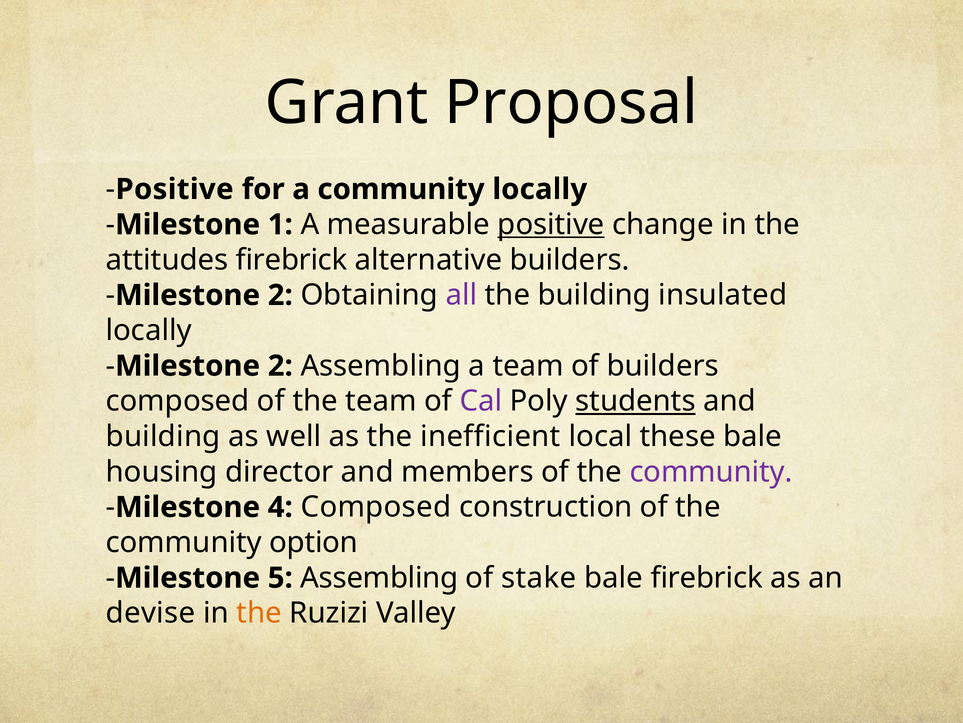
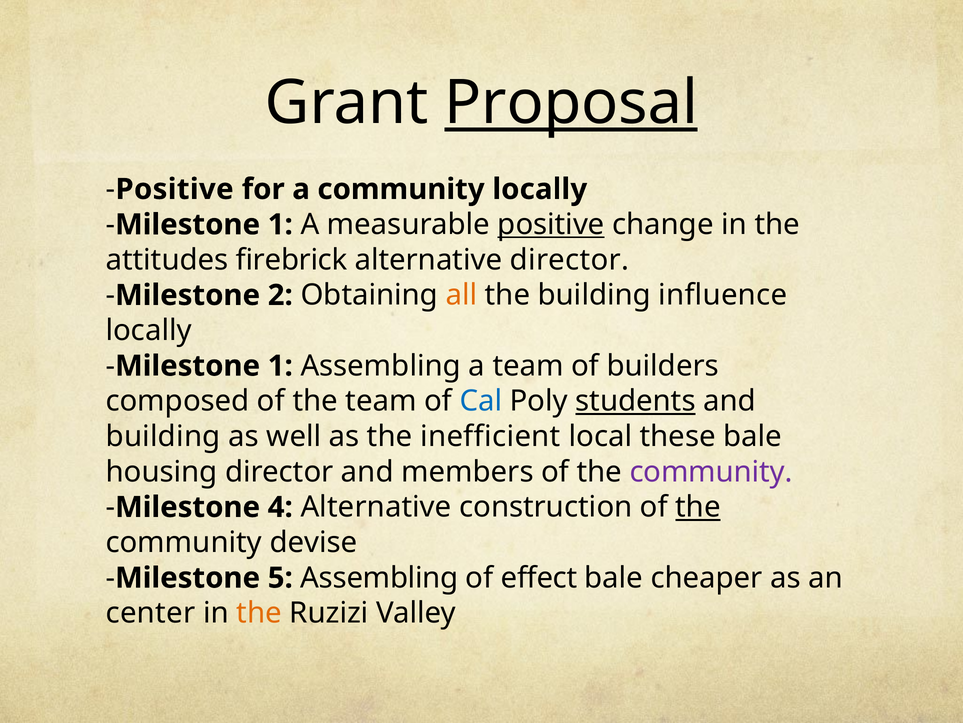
Proposal underline: none -> present (571, 103)
alternative builders: builders -> director (569, 260)
all colour: purple -> orange (461, 295)
insulated: insulated -> influence (723, 295)
2: 2 -> 1 (280, 366)
Cal colour: purple -> blue (481, 401)
4 Composed: Composed -> Alternative (376, 507)
the underline: none -> present (698, 507)
option: option -> devise (314, 542)
stake: stake -> effect (539, 577)
bale firebrick: firebrick -> cheaper (707, 577)
devise: devise -> center (151, 613)
